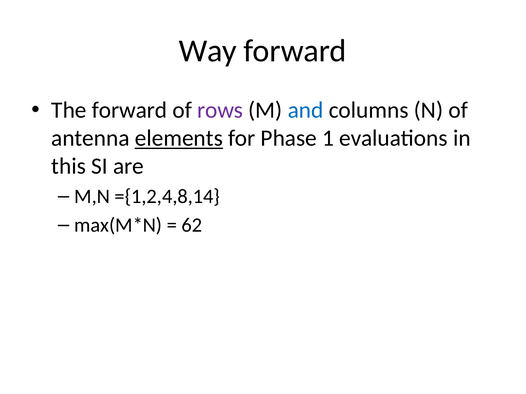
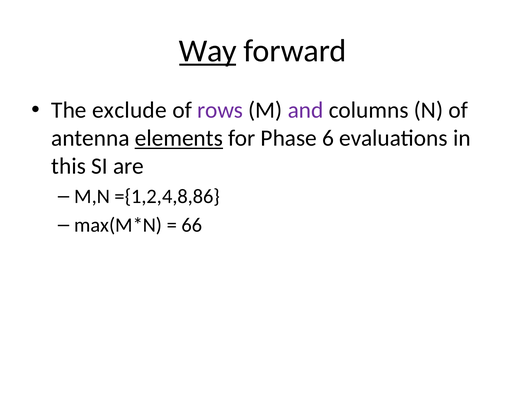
Way underline: none -> present (208, 51)
The forward: forward -> exclude (129, 110)
and colour: blue -> purple (306, 110)
1: 1 -> 6 (328, 138)
={1,2,4,8,14: ={1,2,4,8,14 -> ={1,2,4,8,86 (167, 197)
62: 62 -> 66 (192, 225)
